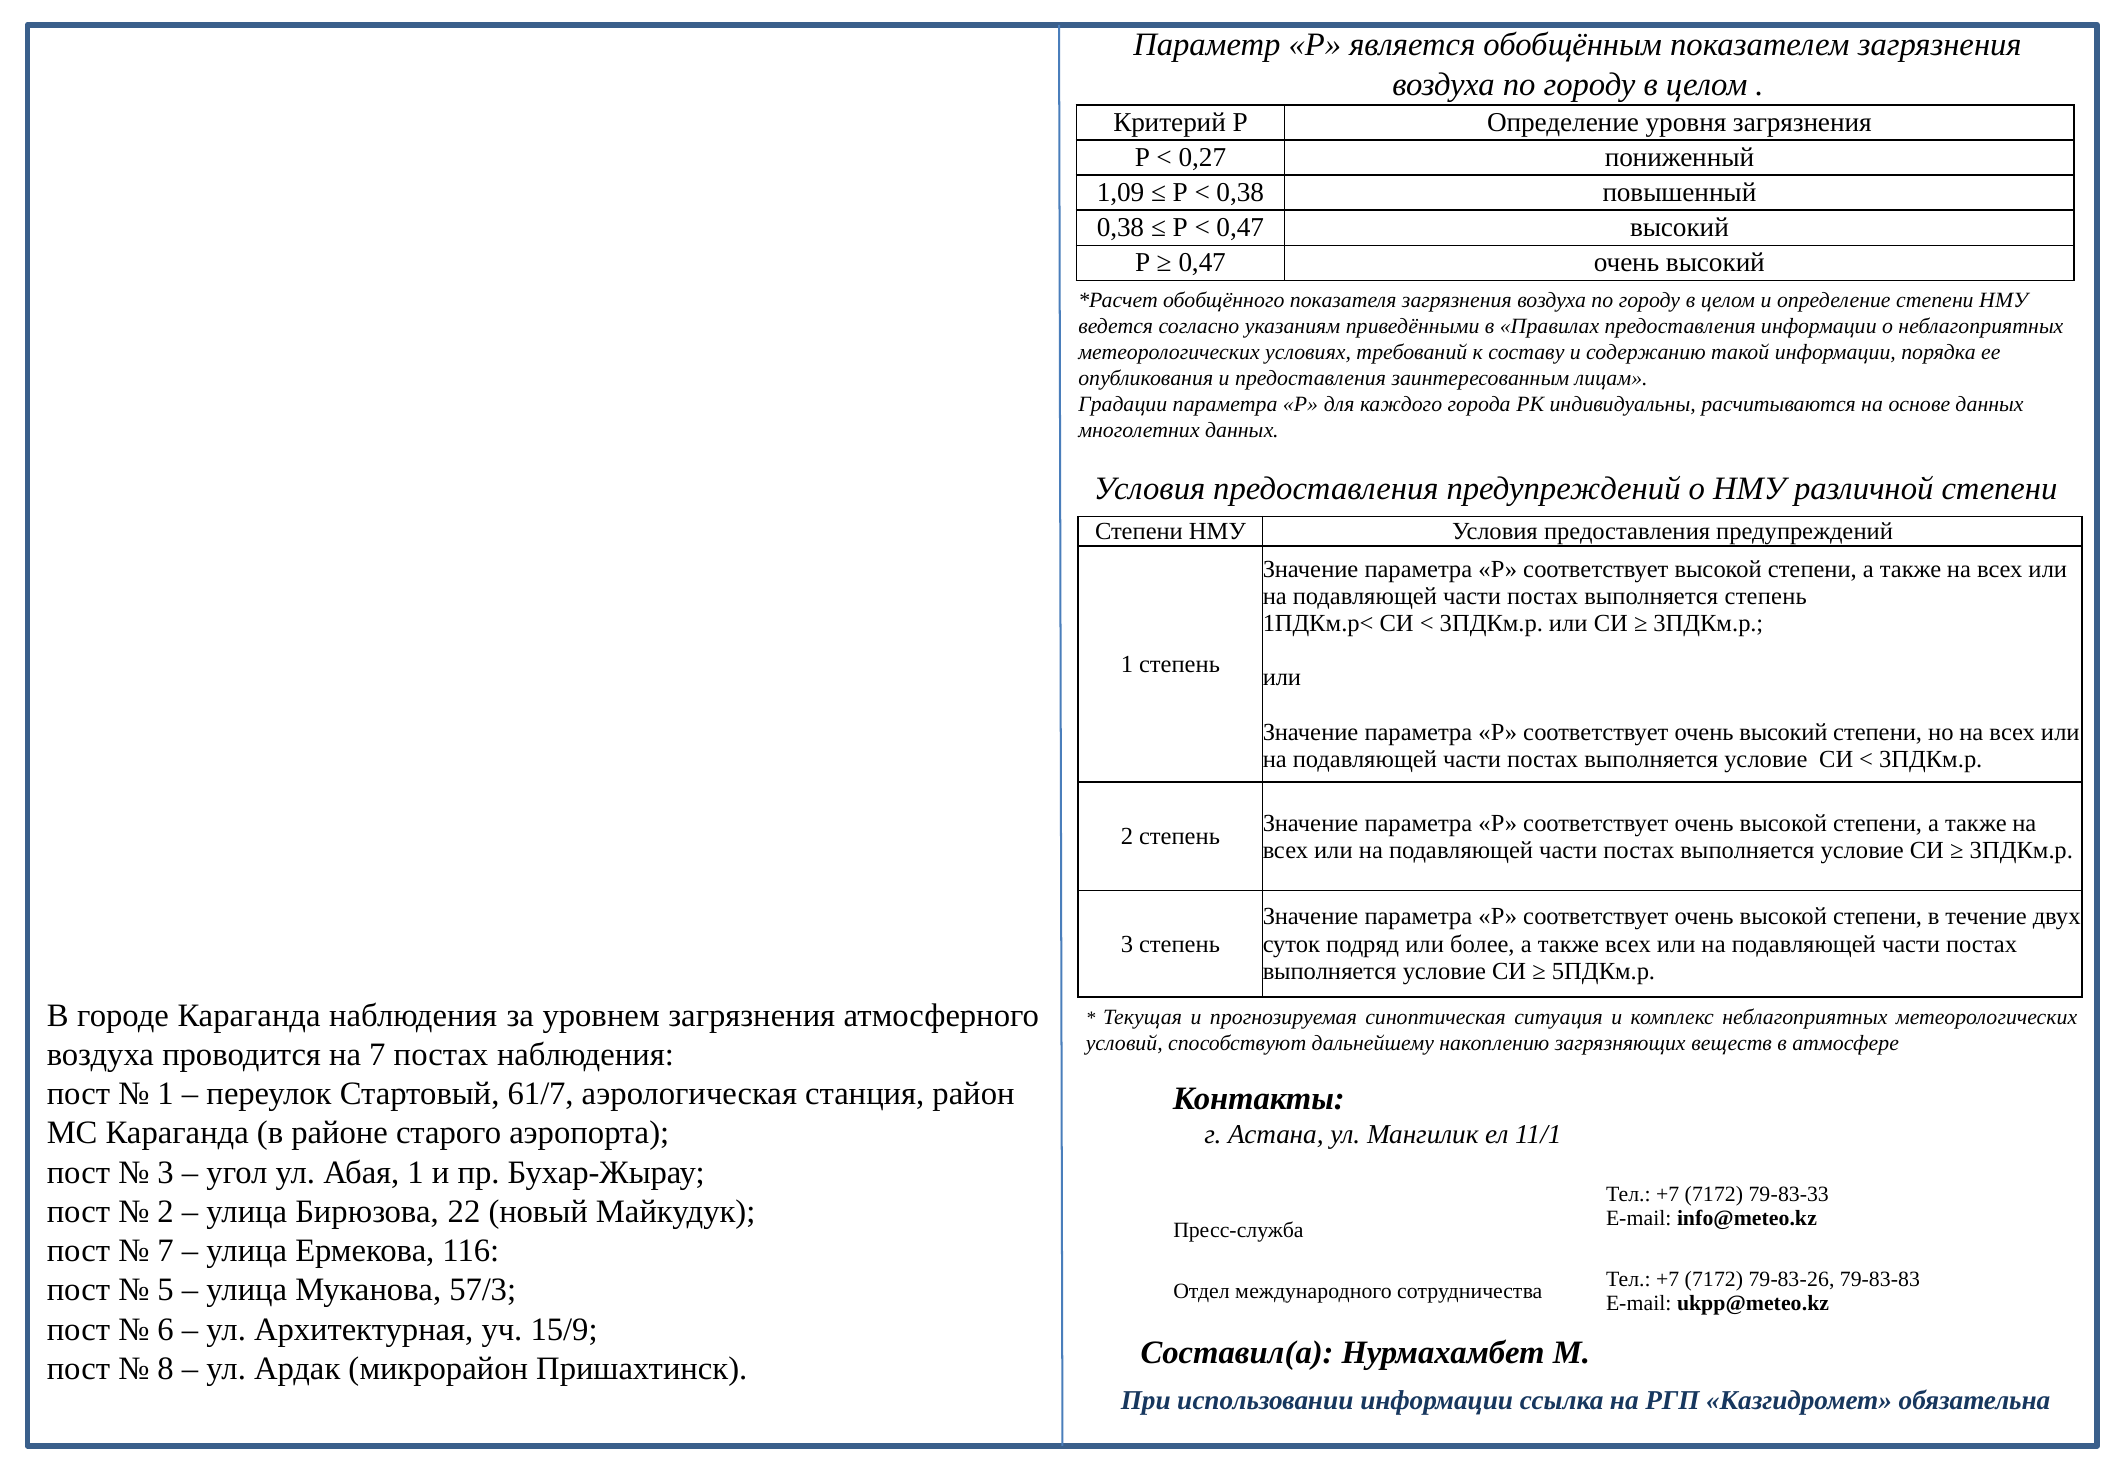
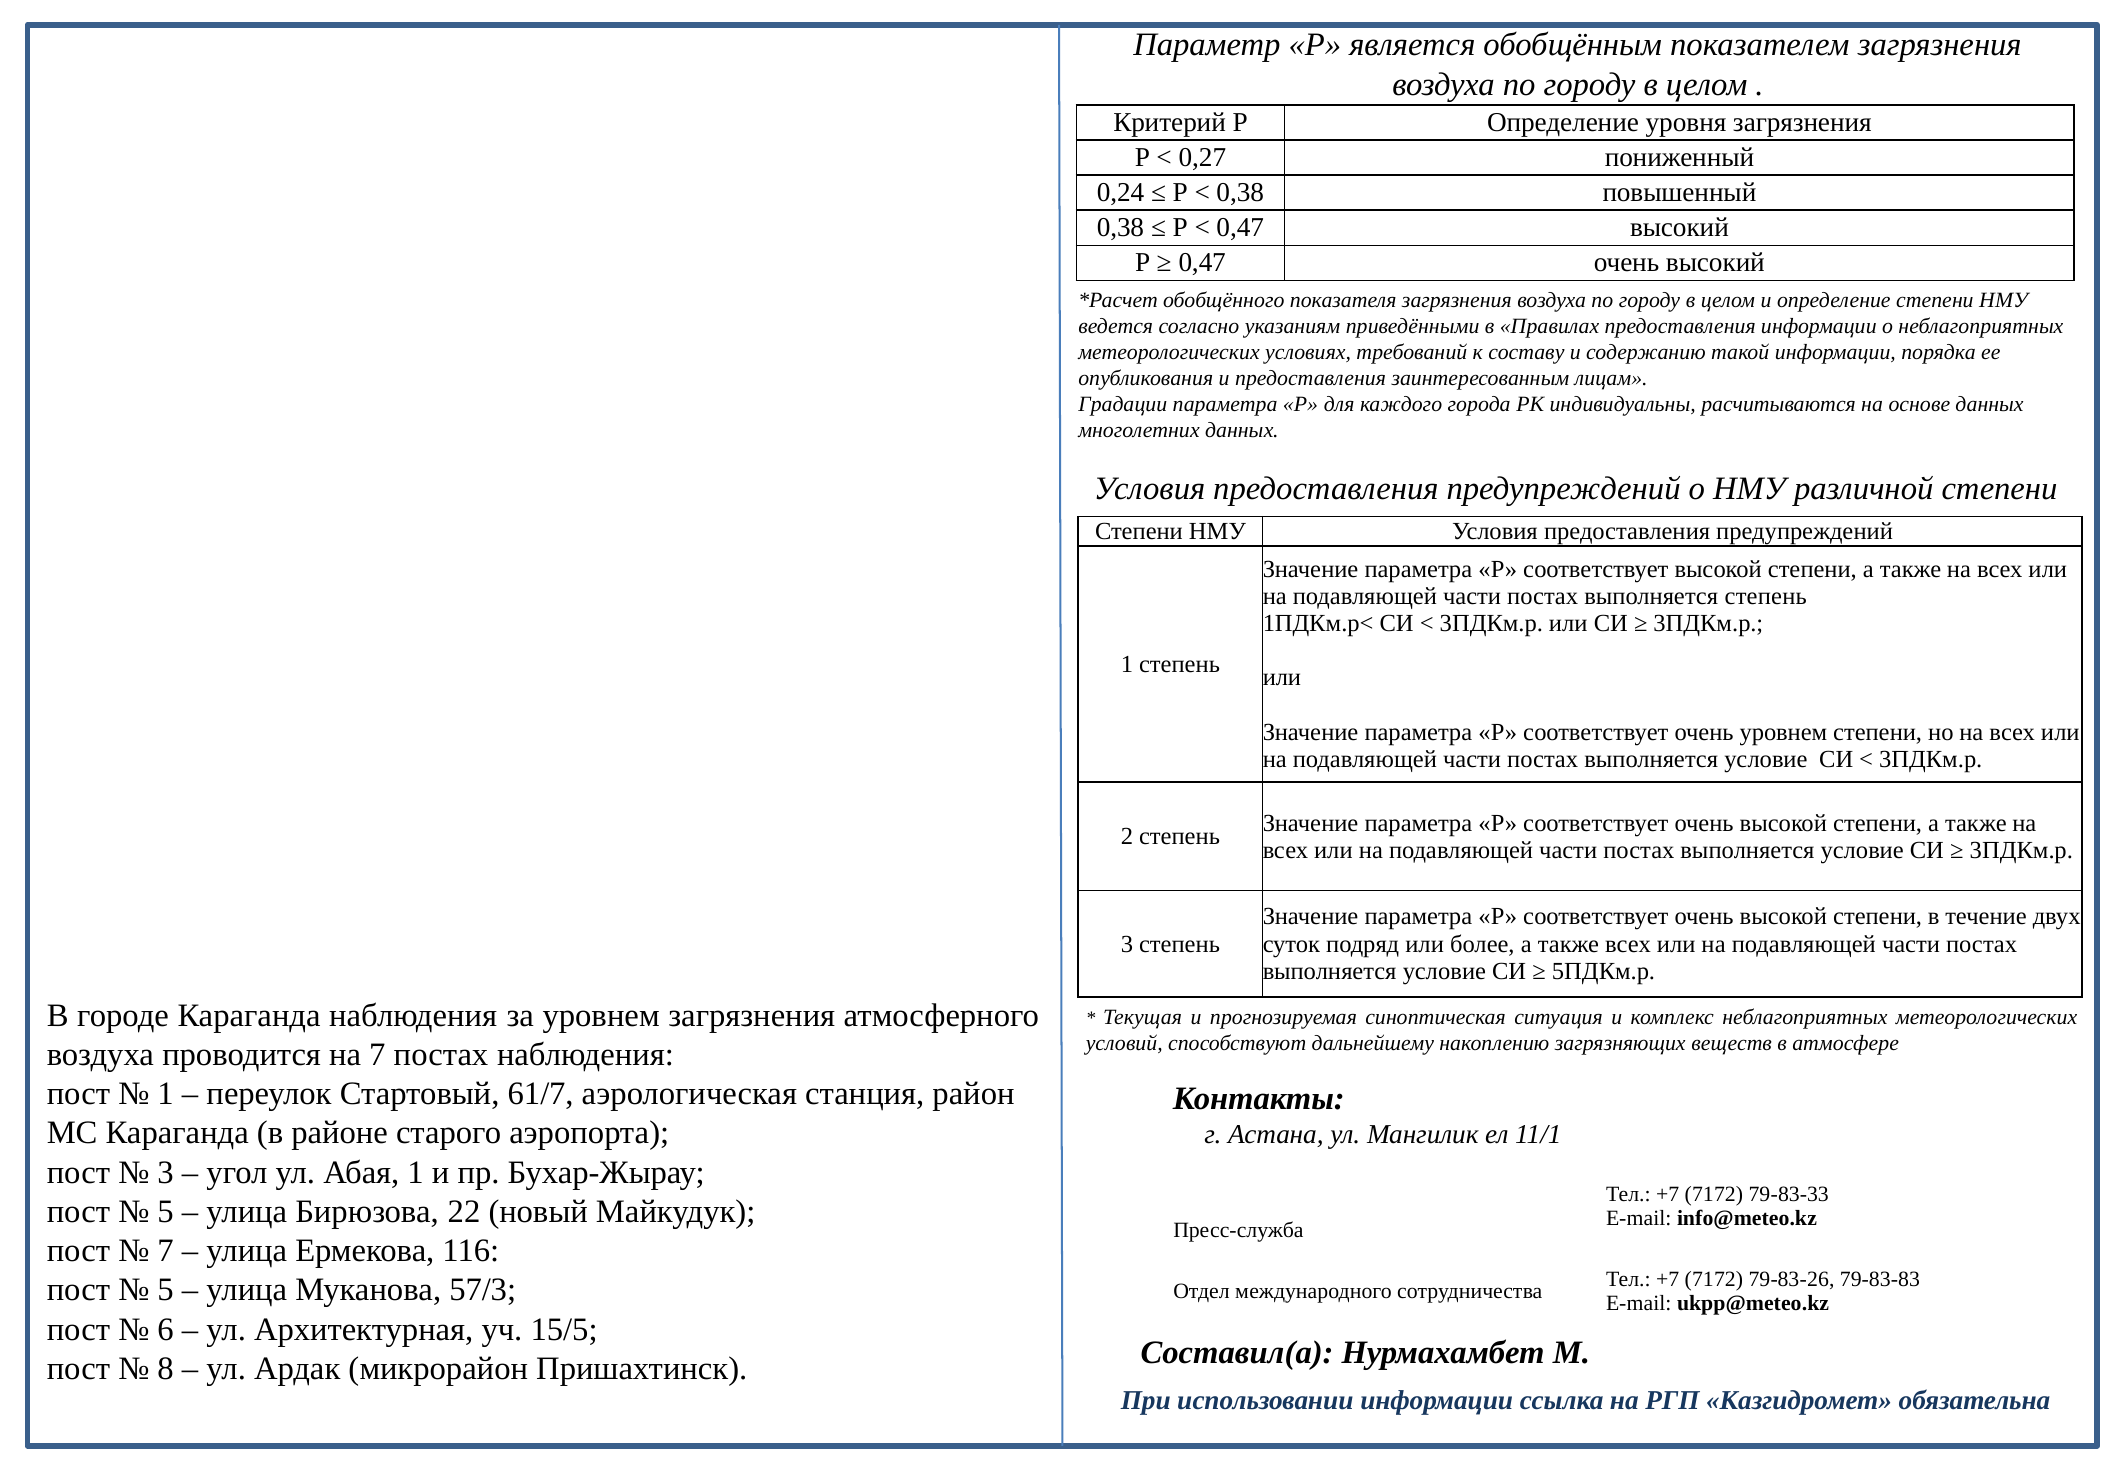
1,09: 1,09 -> 0,24 (1121, 192)
соответствует очень высокий: высокий -> уровнем (1783, 732)
2: 2 -> 5 (166, 1212)
15/9: 15/9 -> 15/5 (564, 1329)
